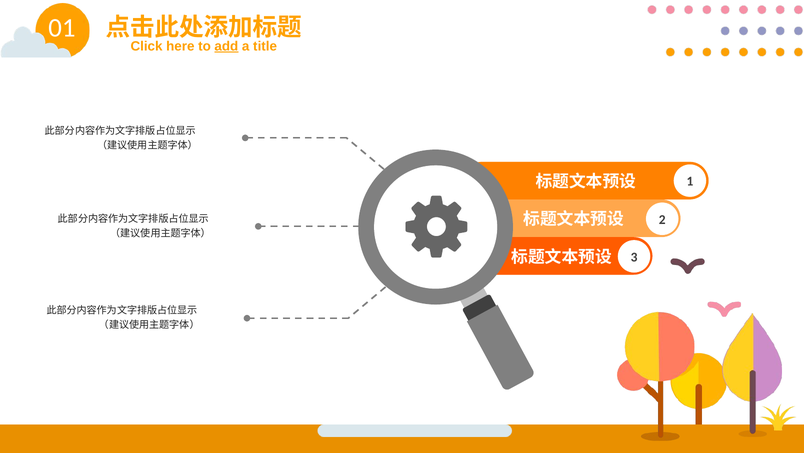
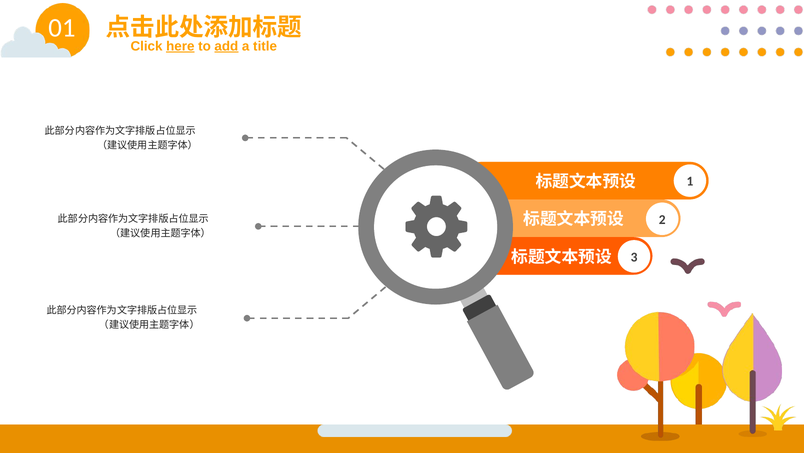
here underline: none -> present (180, 46)
